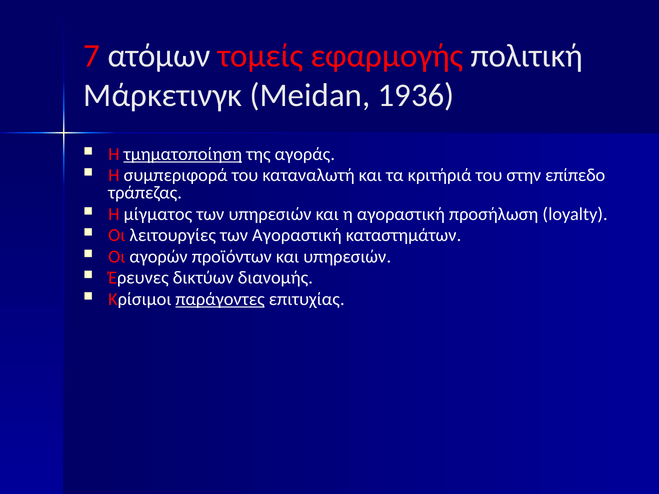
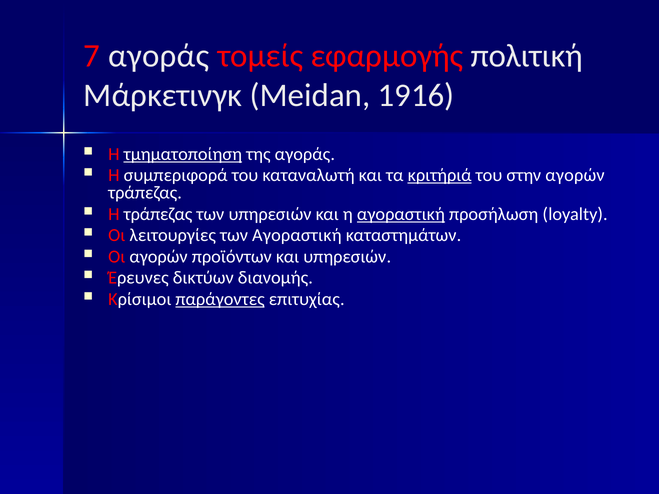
7 ατόμων: ατόμων -> αγοράς (159, 56)
1936: 1936 -> 1916 (416, 96)
κριτήριά underline: none -> present (440, 175)
στην επίπεδο: επίπεδο -> αγορών (575, 175)
Η μίγματος: μίγματος -> τράπεζας (158, 214)
αγοραστική underline: none -> present (401, 214)
